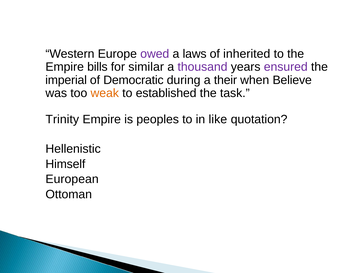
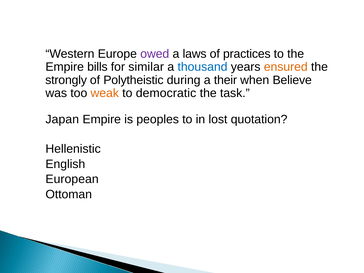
inherited: inherited -> practices (247, 54)
thousand colour: purple -> blue (202, 67)
ensured colour: purple -> orange (286, 67)
imperial: imperial -> strongly (66, 80)
Democratic: Democratic -> Polytheistic (133, 80)
established: established -> democratic (166, 93)
Trinity: Trinity -> Japan (62, 119)
like: like -> lost (218, 119)
Himself: Himself -> English (65, 164)
